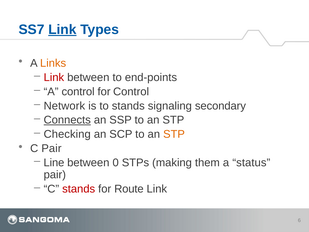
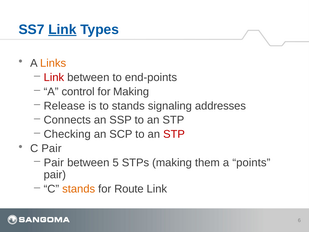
for Control: Control -> Making (131, 92)
Network: Network -> Release (64, 106)
secondary: secondary -> addresses (220, 106)
Connects underline: present -> none (67, 120)
STP colour: orange -> red (174, 134)
Line: Line -> Pair (54, 163)
0: 0 -> 5 (116, 163)
status: status -> points (251, 163)
stands colour: red -> orange (79, 189)
